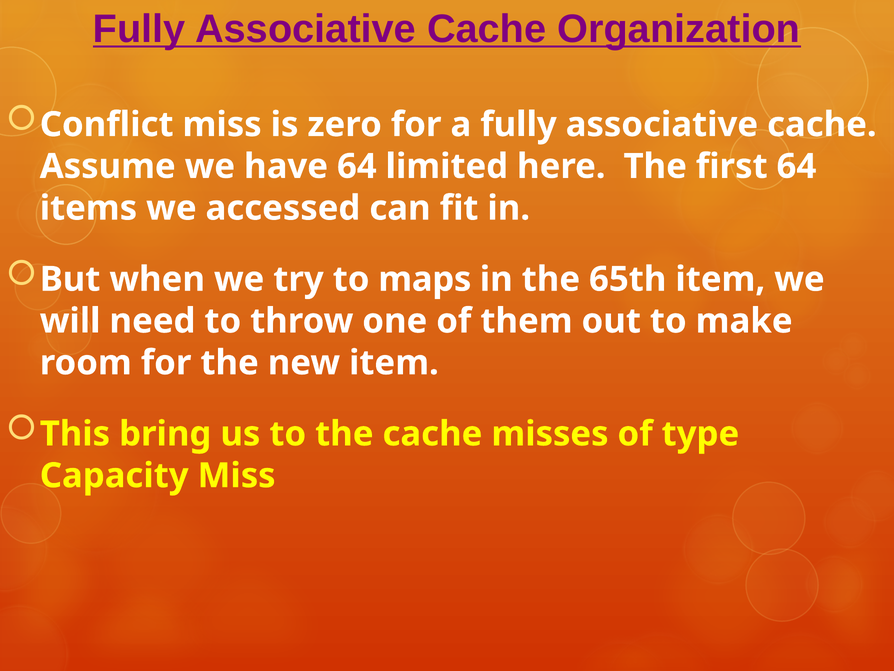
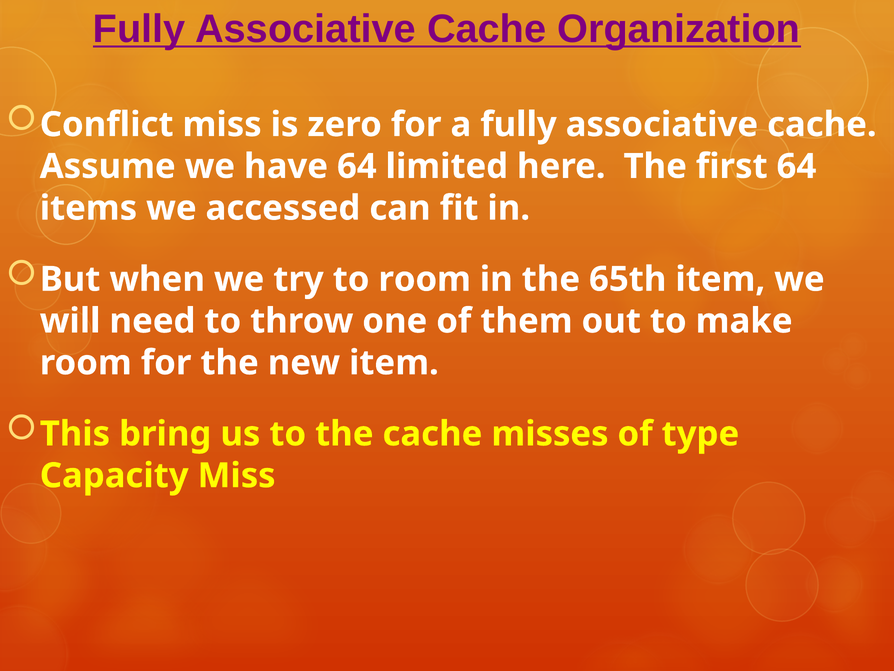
to maps: maps -> room (425, 279)
